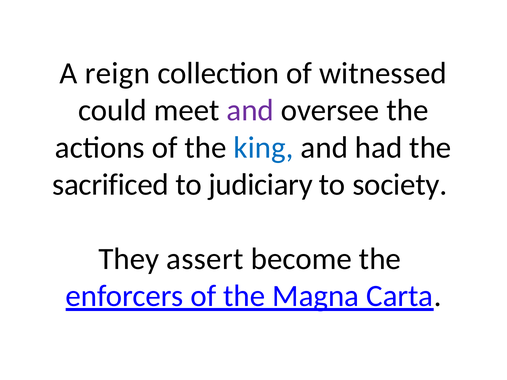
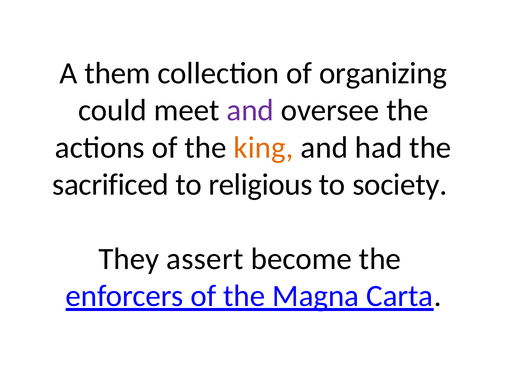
reign: reign -> them (118, 73)
witnessed: witnessed -> organizing (383, 73)
king colour: blue -> orange (264, 148)
judiciary: judiciary -> religious (261, 185)
